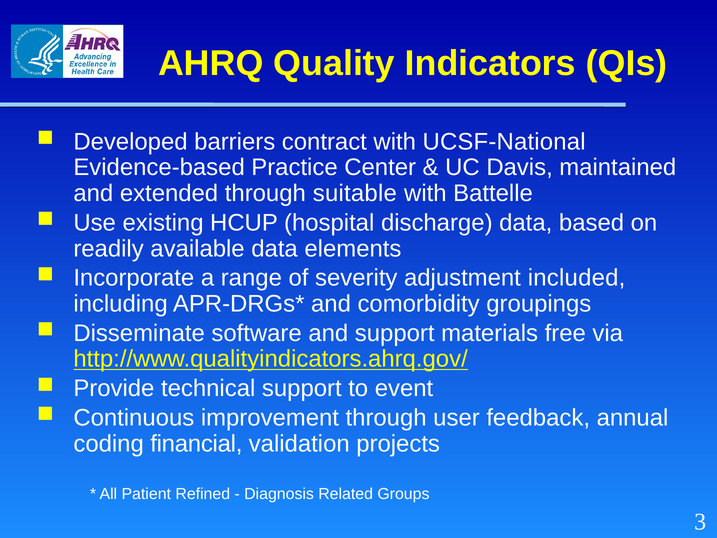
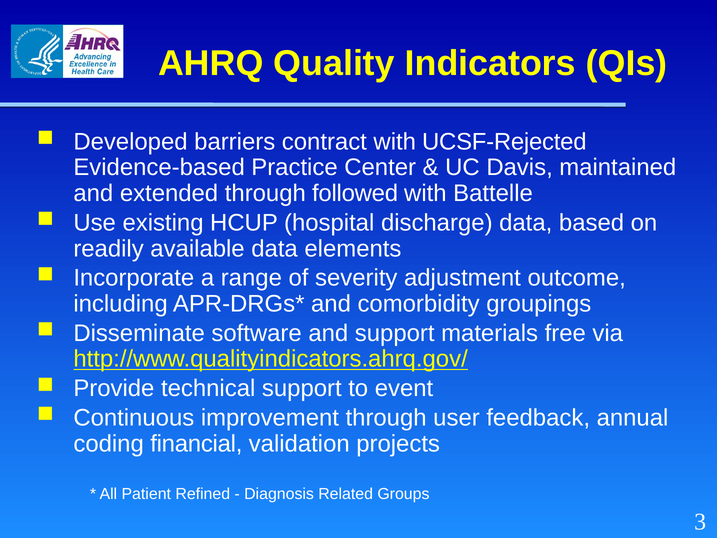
UCSF-National: UCSF-National -> UCSF-Rejected (504, 142)
suitable: suitable -> followed (355, 193)
included: included -> outcome (577, 278)
